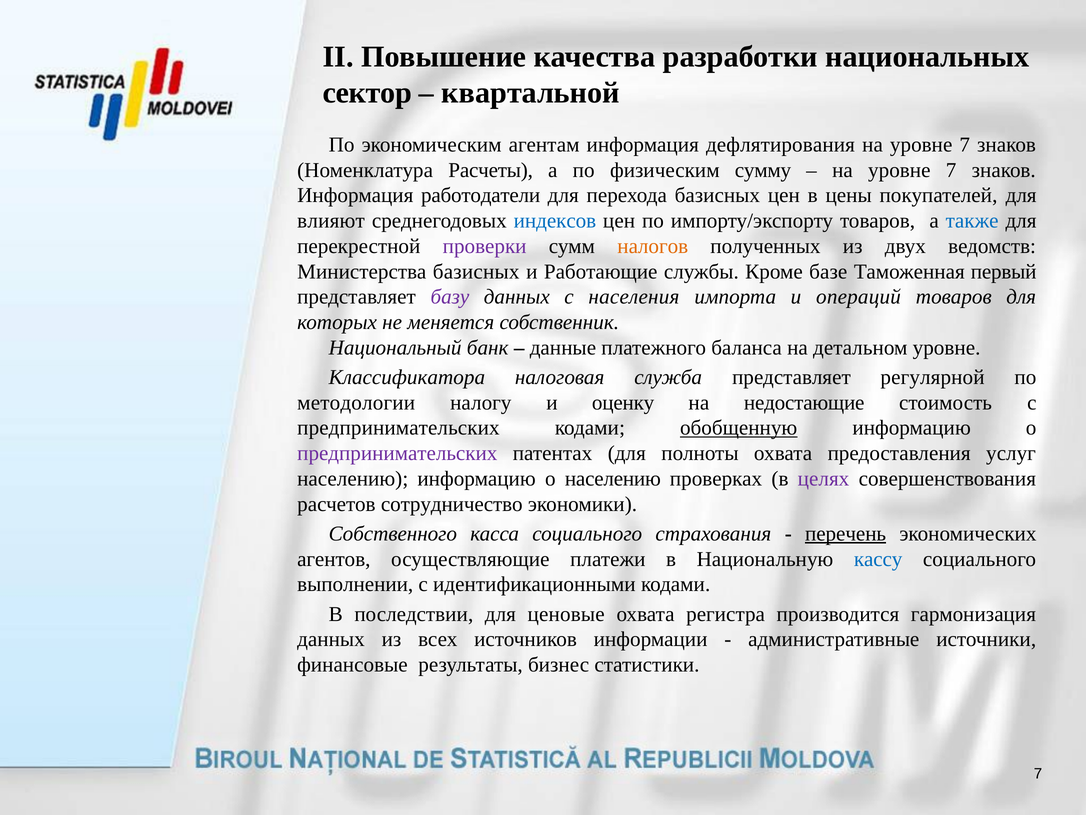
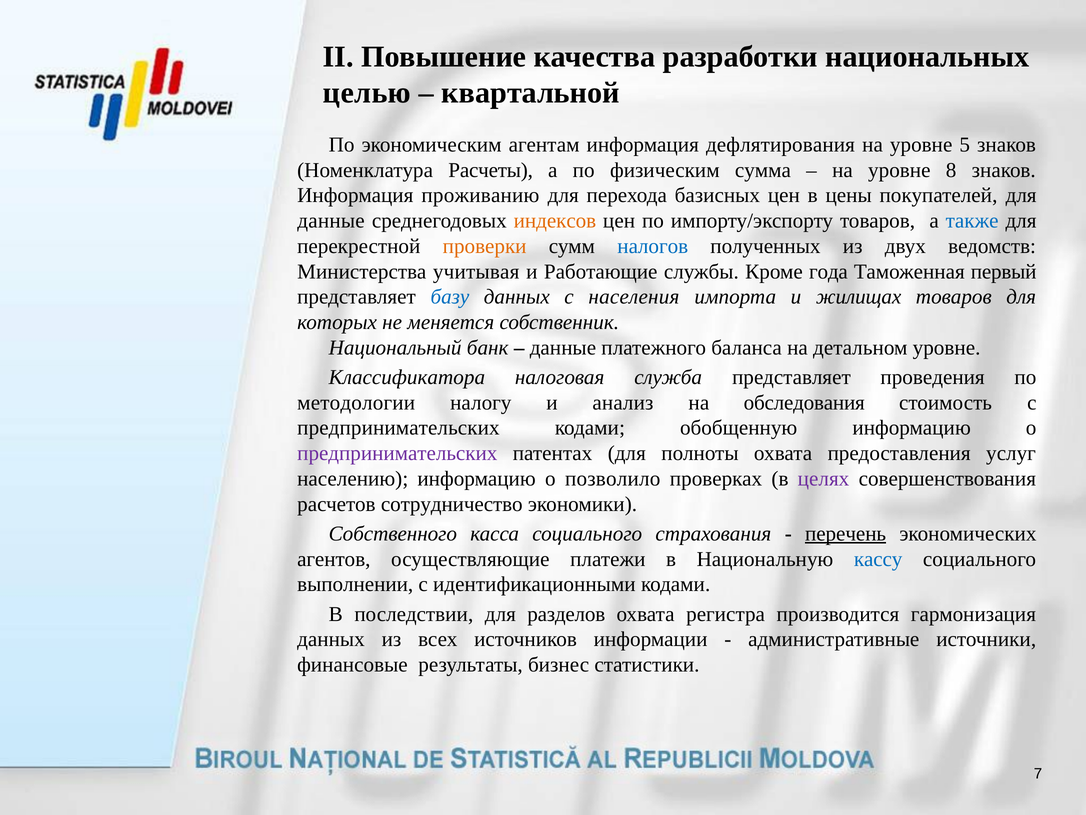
сектор: сектор -> целью (367, 93)
7: 7 -> 5 (965, 145)
сумму: сумму -> сумма (763, 170)
7: 7 -> 8 (951, 170)
работодатели: работодатели -> проживанию (480, 195)
влияют: влияют -> данные (331, 221)
индексов colour: blue -> orange (555, 221)
проверки colour: purple -> orange (485, 246)
налогов colour: orange -> blue (653, 246)
Министерства базисных: базисных -> учитывая (476, 271)
базе: базе -> года (828, 271)
базу colour: purple -> blue (450, 297)
операций: операций -> жилищах (859, 297)
регулярной: регулярной -> проведения (933, 377)
оценку: оценку -> анализ (623, 402)
недостающие: недостающие -> обследования (804, 402)
обобщенную underline: present -> none (739, 428)
о населению: населению -> позволило (613, 478)
ценовые: ценовые -> разделов (566, 614)
